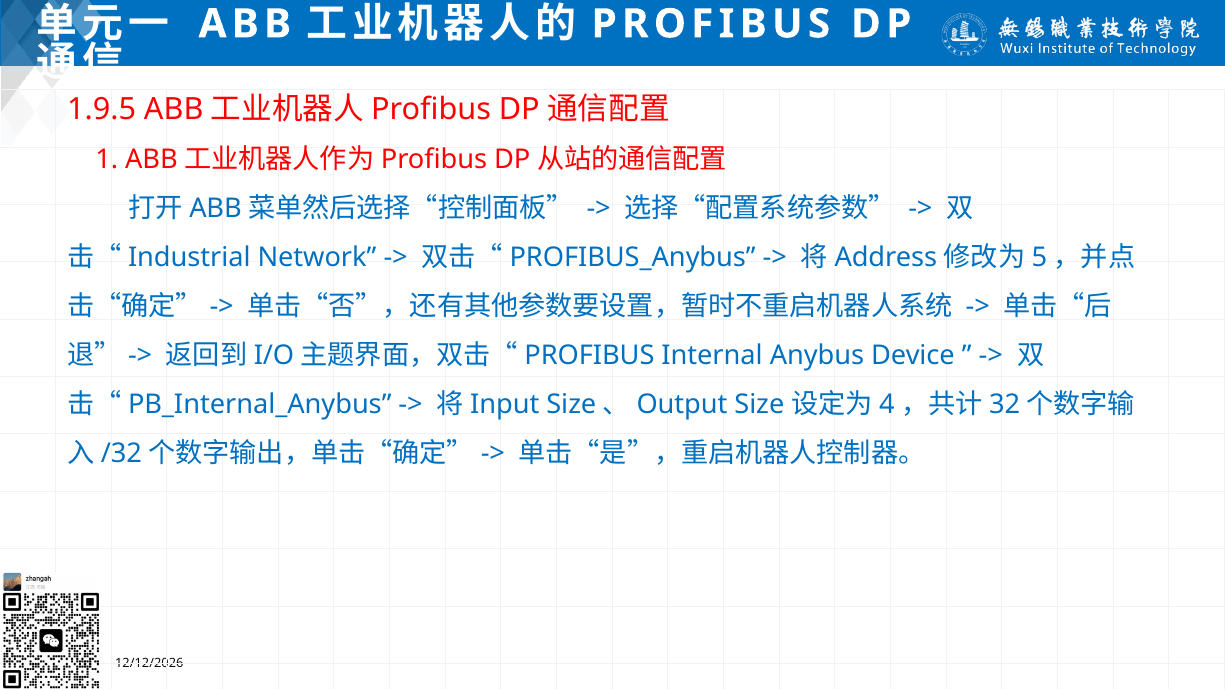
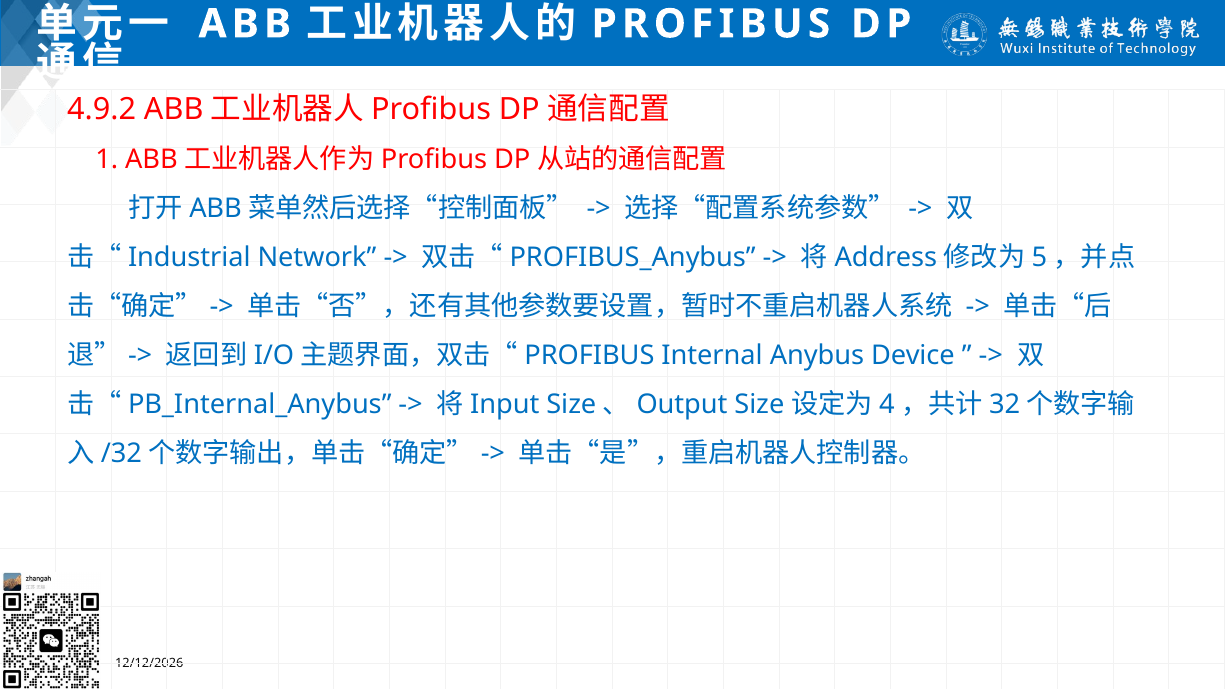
1.9.5: 1.9.5 -> 4.9.2 (102, 109)
